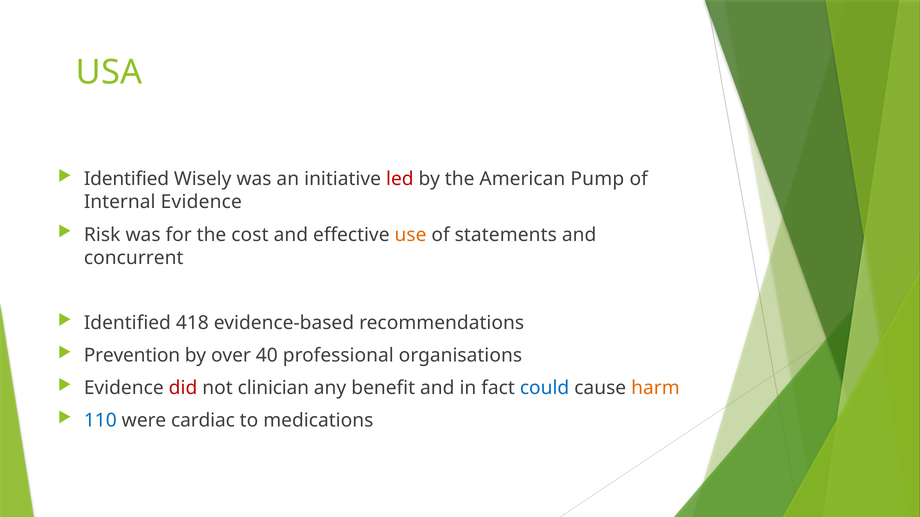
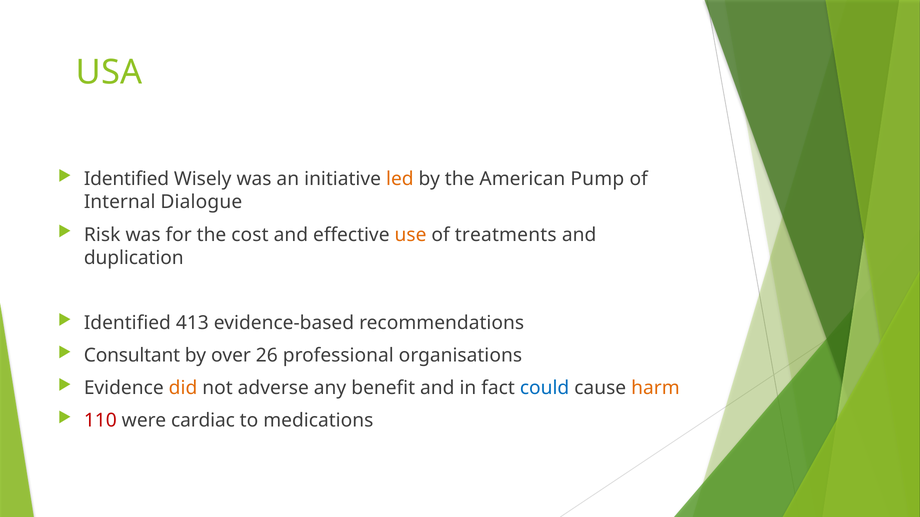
led colour: red -> orange (400, 179)
Internal Evidence: Evidence -> Dialogue (201, 202)
statements: statements -> treatments (506, 235)
concurrent: concurrent -> duplication (134, 258)
418: 418 -> 413 (192, 323)
Prevention: Prevention -> Consultant (132, 356)
40: 40 -> 26 (267, 356)
did colour: red -> orange (183, 388)
clinician: clinician -> adverse (273, 388)
110 colour: blue -> red (100, 421)
